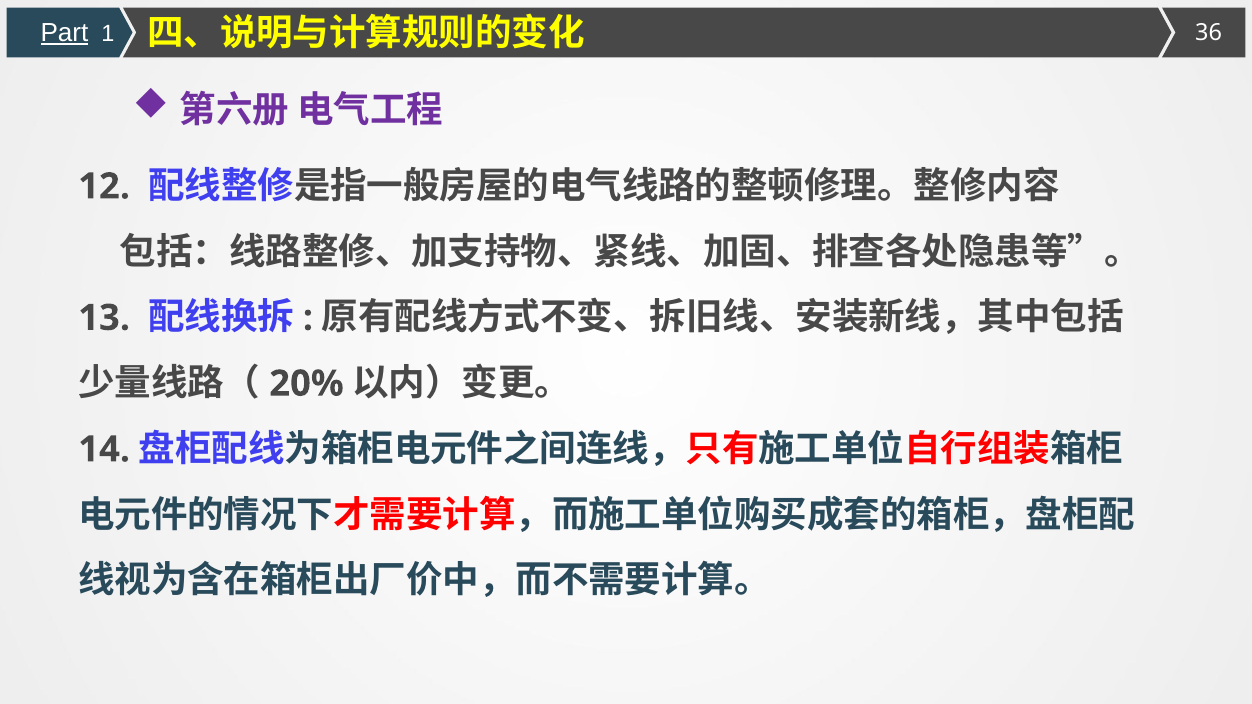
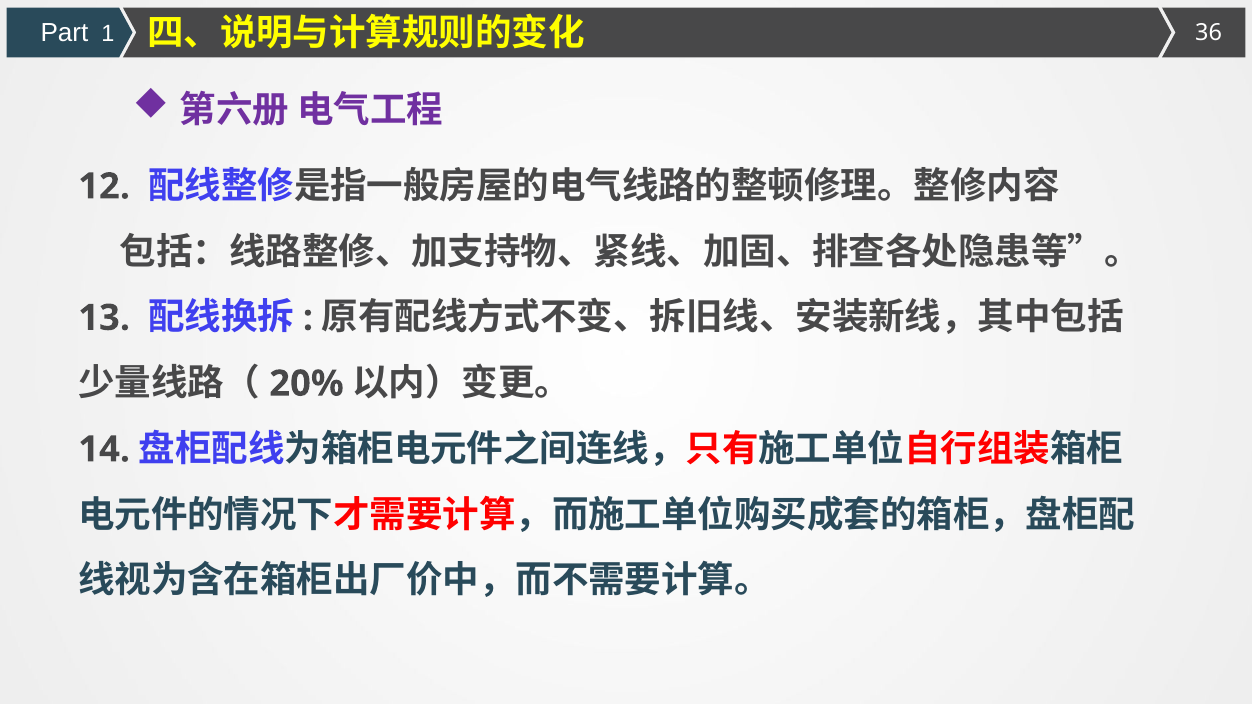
Part underline: present -> none (64, 33)
